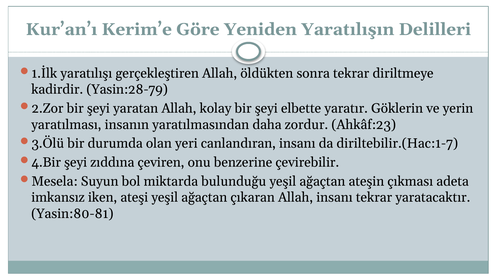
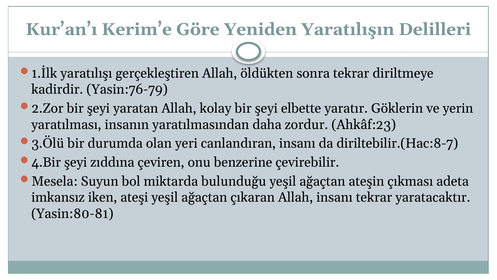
Yasin:28-79: Yasin:28-79 -> Yasin:76-79 (127, 89)
diriltebilir.(Hac:1-7: diriltebilir.(Hac:1-7 -> diriltebilir.(Hac:8-7 (397, 143)
